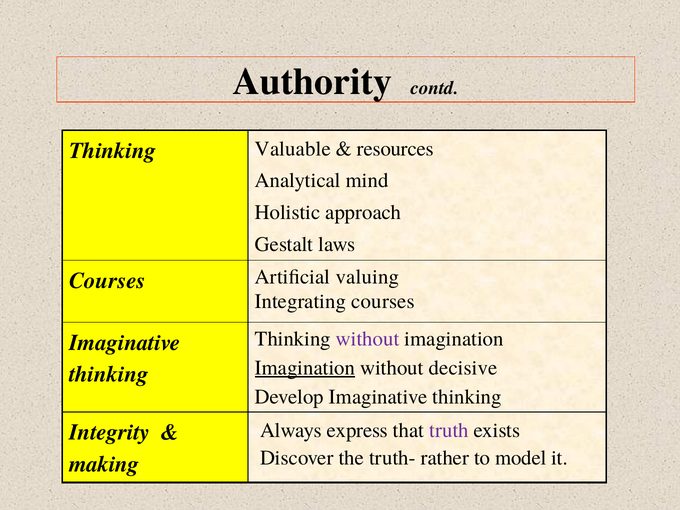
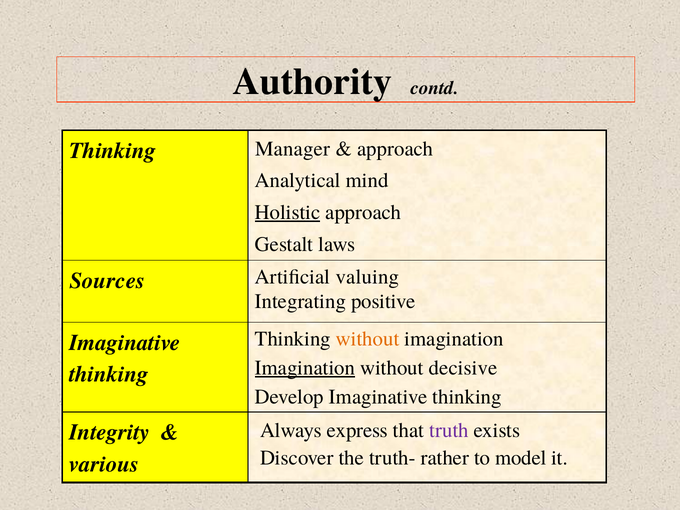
Valuable: Valuable -> Manager (293, 149)
resources: resources -> approach (395, 149)
Holistic underline: none -> present (288, 212)
Courses: Courses -> Sources (107, 281)
Integrating courses: courses -> positive (383, 301)
without colour: purple -> orange (368, 339)
making: making -> various (104, 464)
